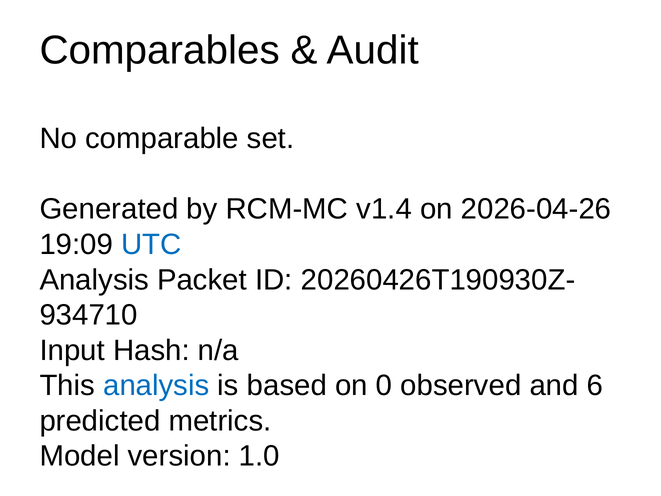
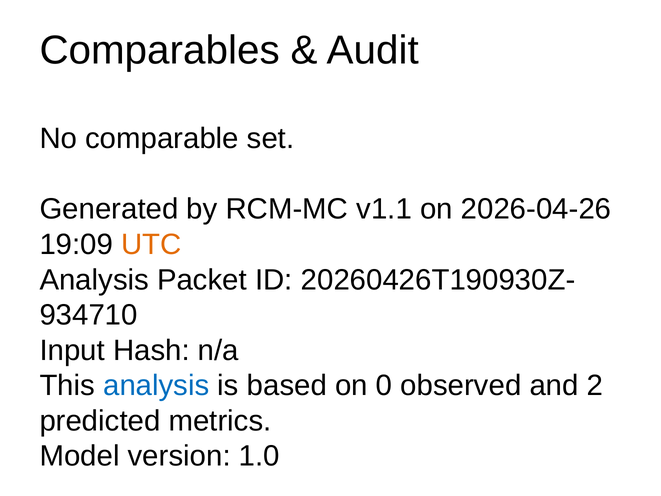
v1.4: v1.4 -> v1.1 (384, 209)
UTC colour: blue -> orange (151, 244)
6: 6 -> 2 (595, 385)
